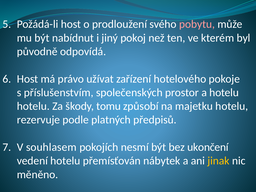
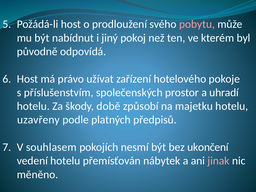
a hotelu: hotelu -> uhradí (224, 93)
tomu: tomu -> době (108, 106)
rezervuje: rezervuje -> uzavřeny (38, 120)
jinak colour: yellow -> pink (218, 161)
